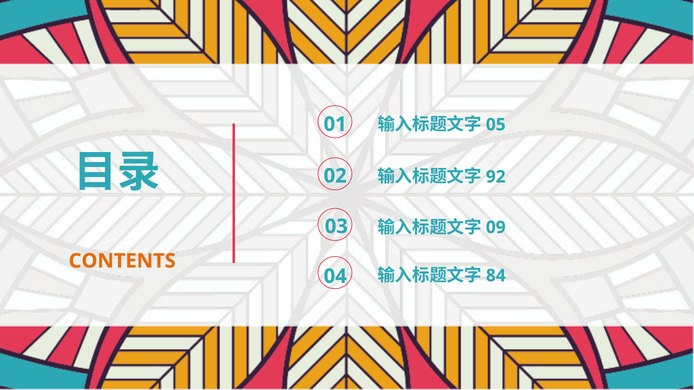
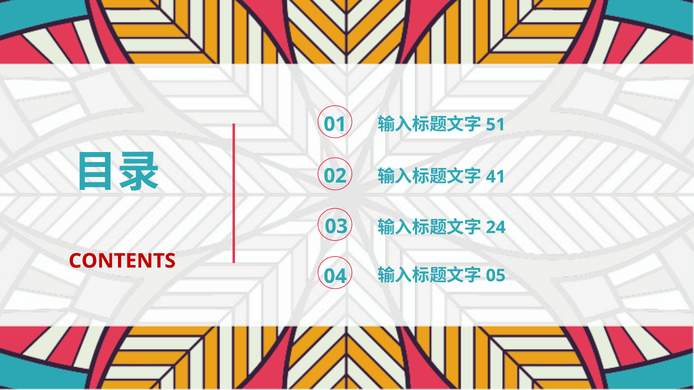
05: 05 -> 51 (496, 125)
92: 92 -> 41 (496, 177)
09: 09 -> 24 (496, 228)
CONTENTS colour: orange -> red (122, 261)
84: 84 -> 05 (496, 276)
